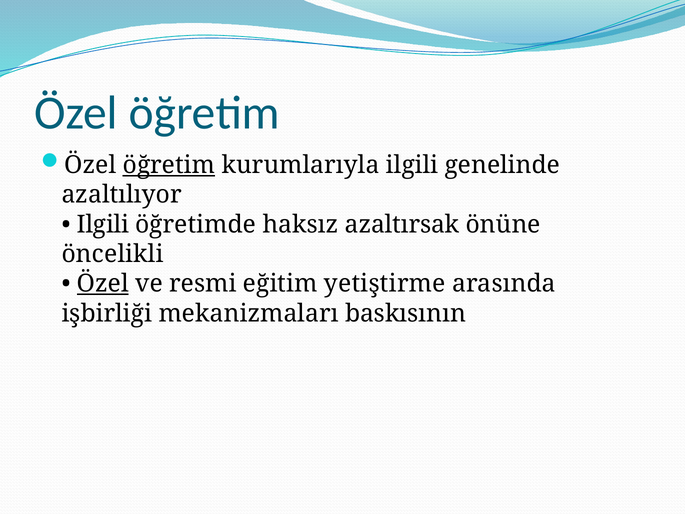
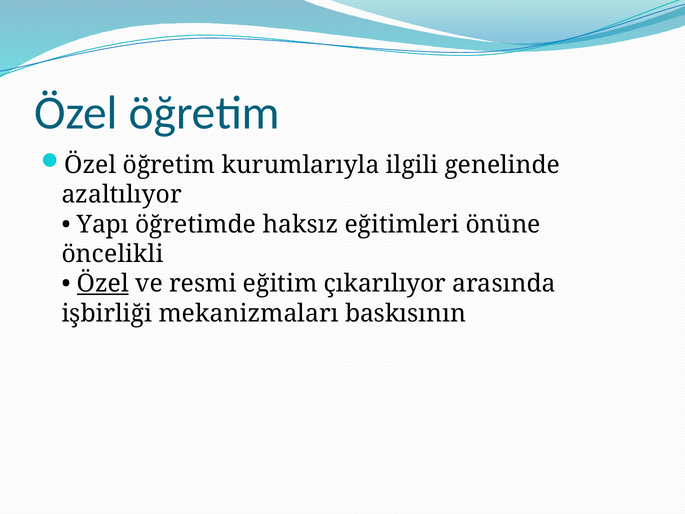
öğretim underline: present -> none (169, 165)
Ilgili: Ilgili -> Yapı (103, 224)
azaltırsak: azaltırsak -> eğitimleri (402, 224)
yetiştirme: yetiştirme -> çıkarılıyor (385, 284)
